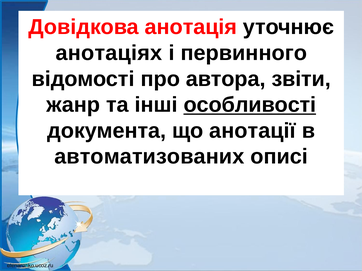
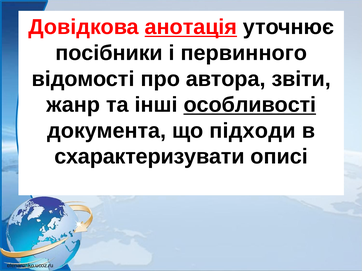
анотація underline: none -> present (191, 27)
анотаціях: анотаціях -> посібники (109, 53)
анотації: анотації -> підходи (252, 131)
автоматизованих: автоматизованих -> схарактеризувати (149, 157)
